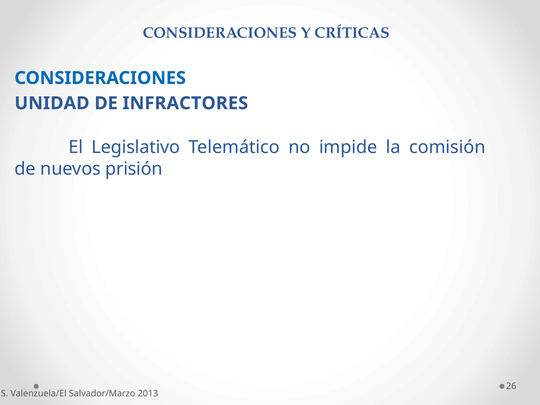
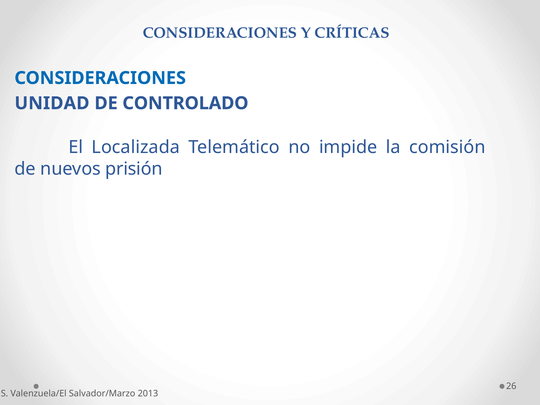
INFRACTORES: INFRACTORES -> CONTROLADO (185, 103)
Legislativo: Legislativo -> Localizada (136, 147)
